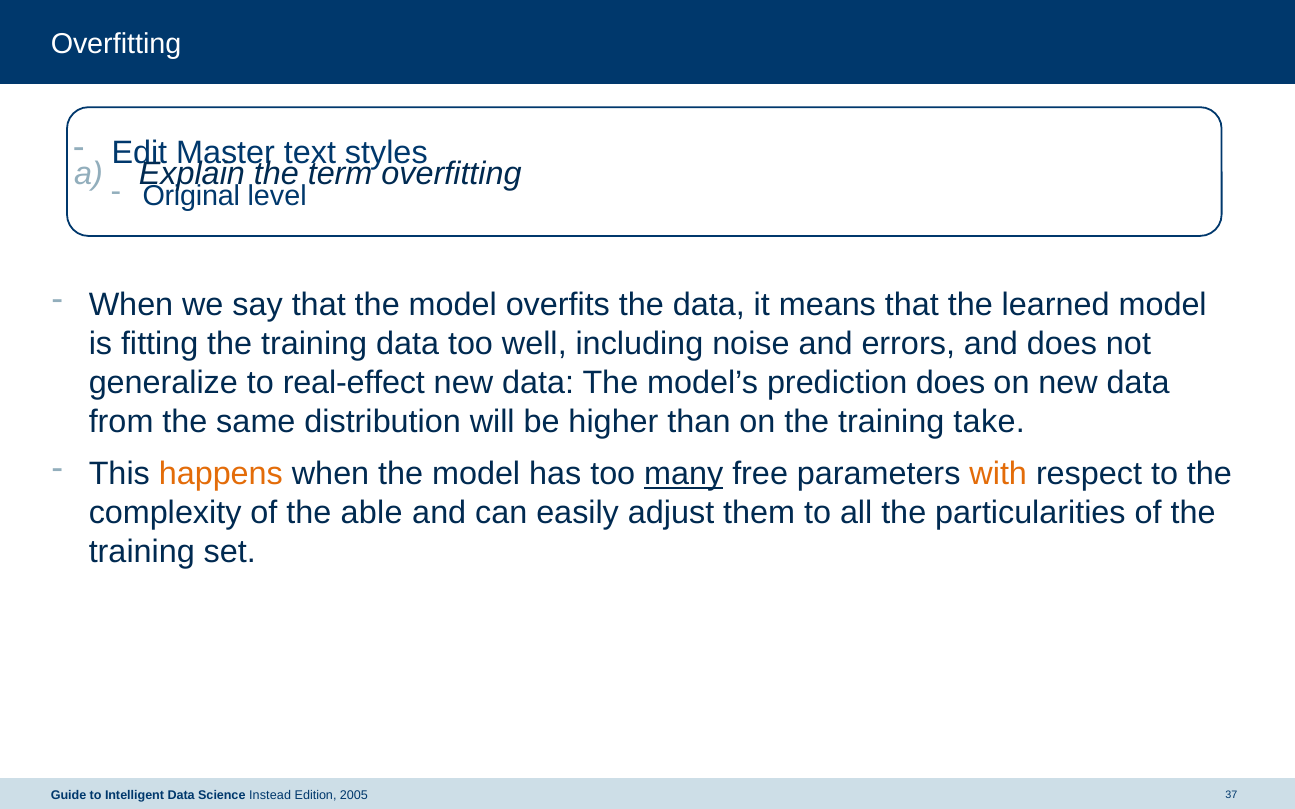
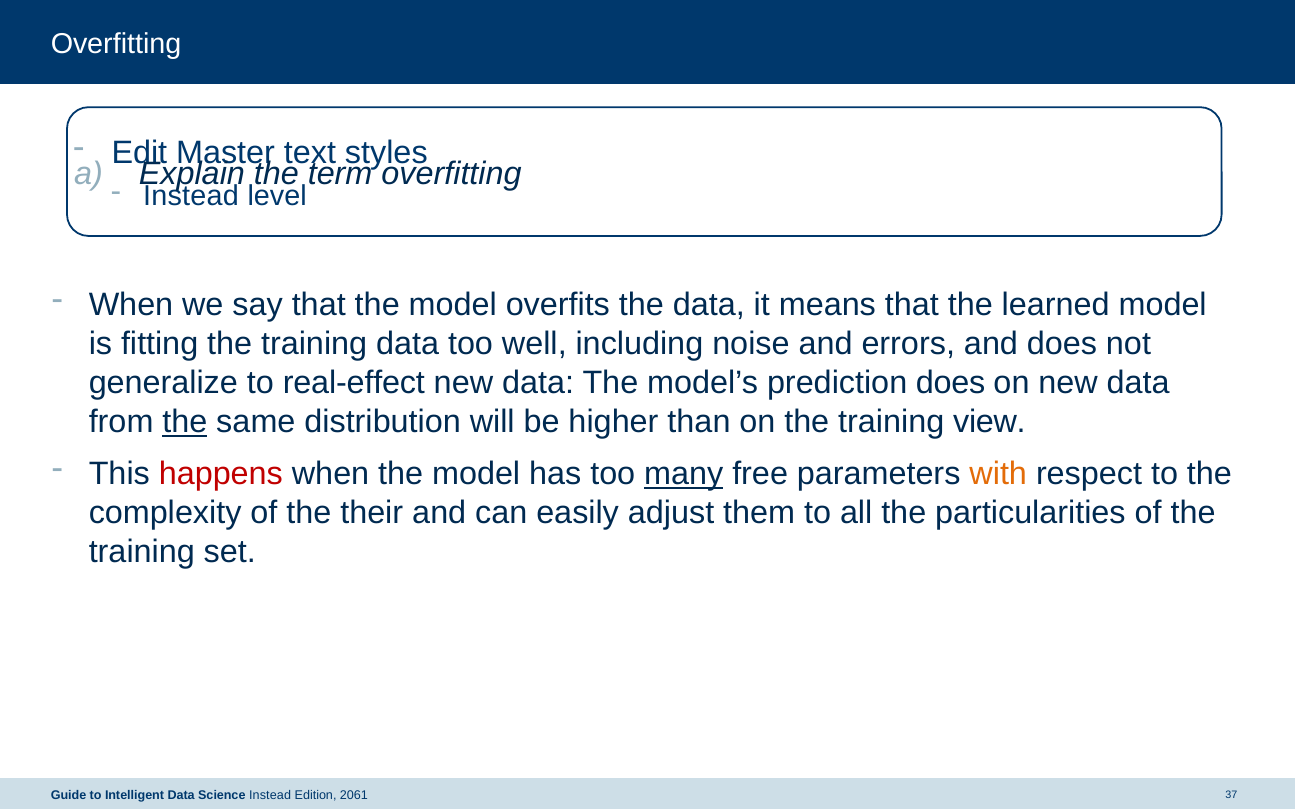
Original: Original -> Instead (191, 196)
the underline: none -> present (185, 422)
take: take -> view (989, 422)
happens colour: orange -> red (221, 474)
able: able -> their (372, 513)
2005: 2005 -> 2061 (354, 795)
